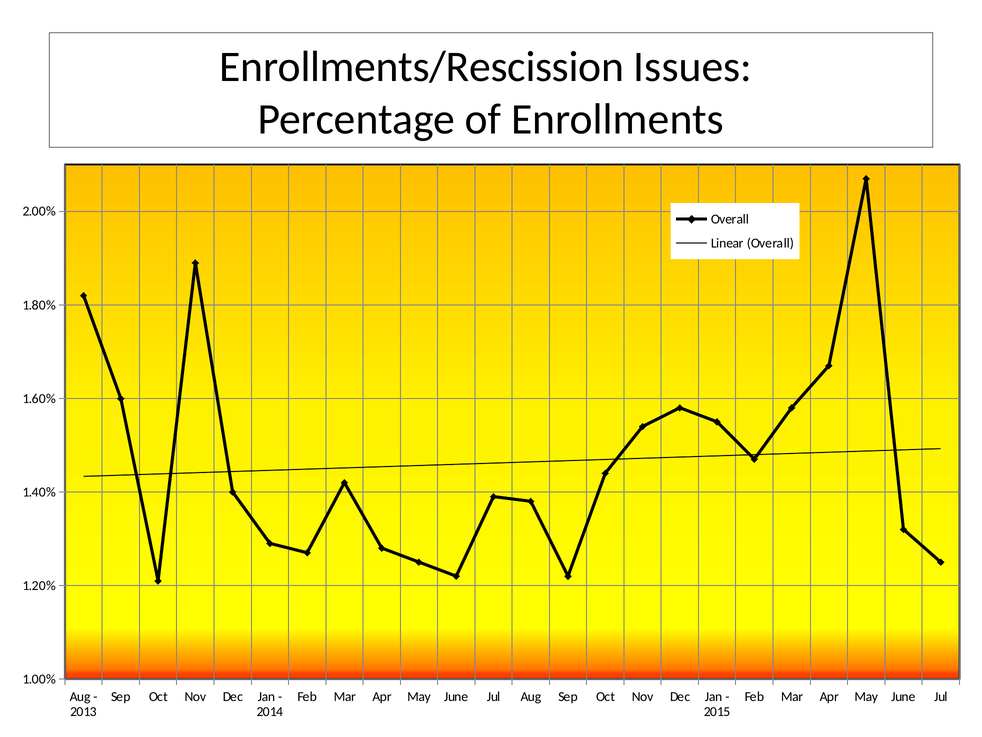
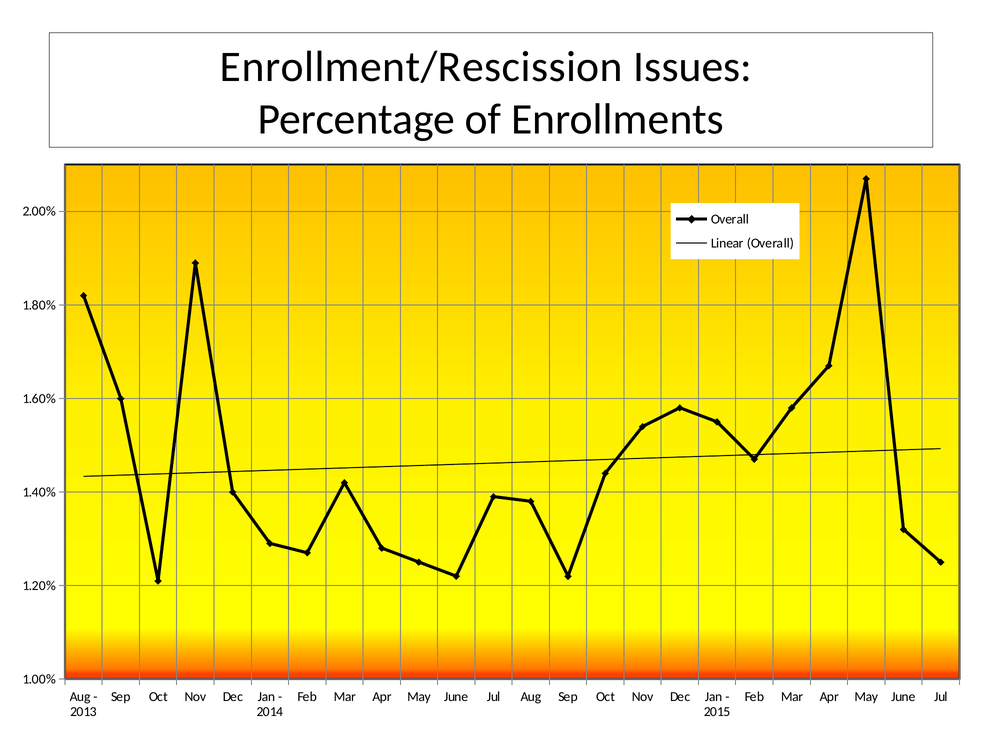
Enrollments/Rescission: Enrollments/Rescission -> Enrollment/Rescission (421, 67)
